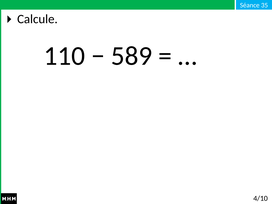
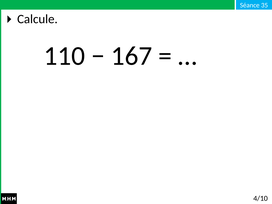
589: 589 -> 167 (132, 56)
